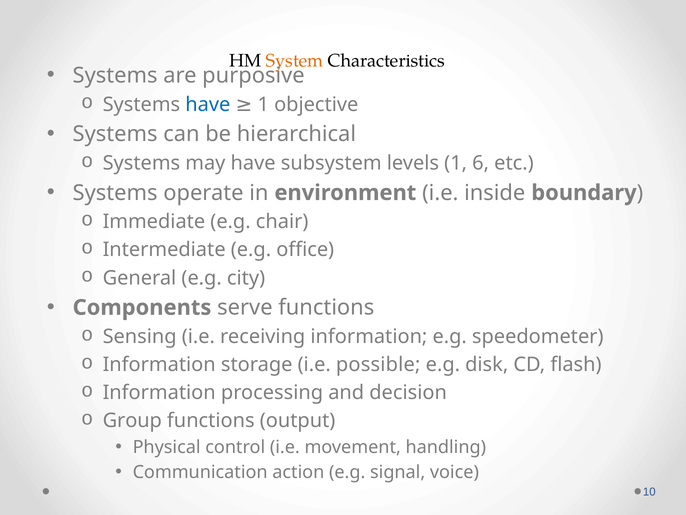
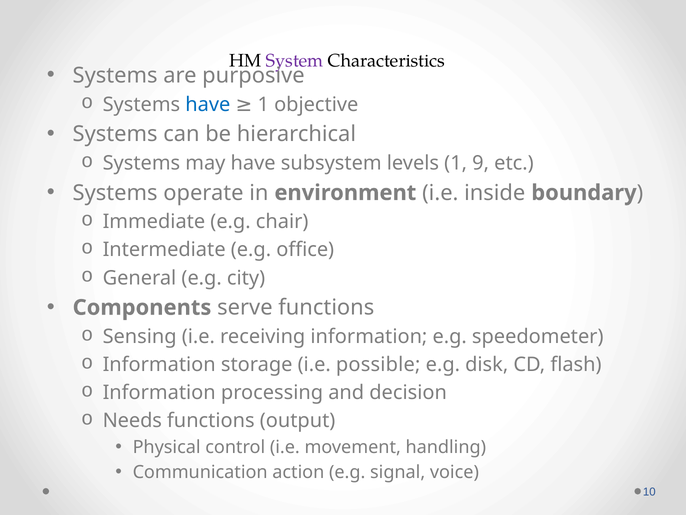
System colour: orange -> purple (295, 61)
6: 6 -> 9 (481, 163)
Group: Group -> Needs (132, 420)
